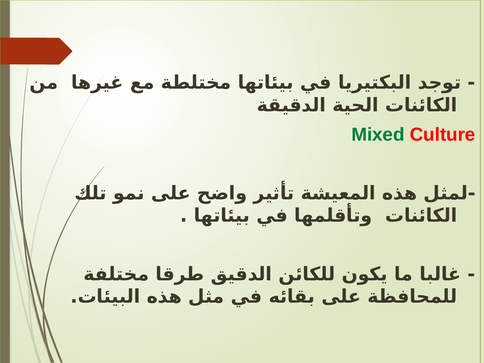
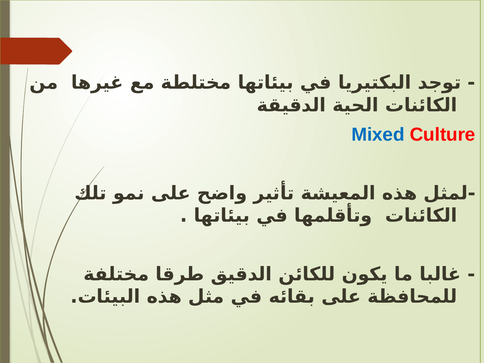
Mixed colour: green -> blue (378, 135)
